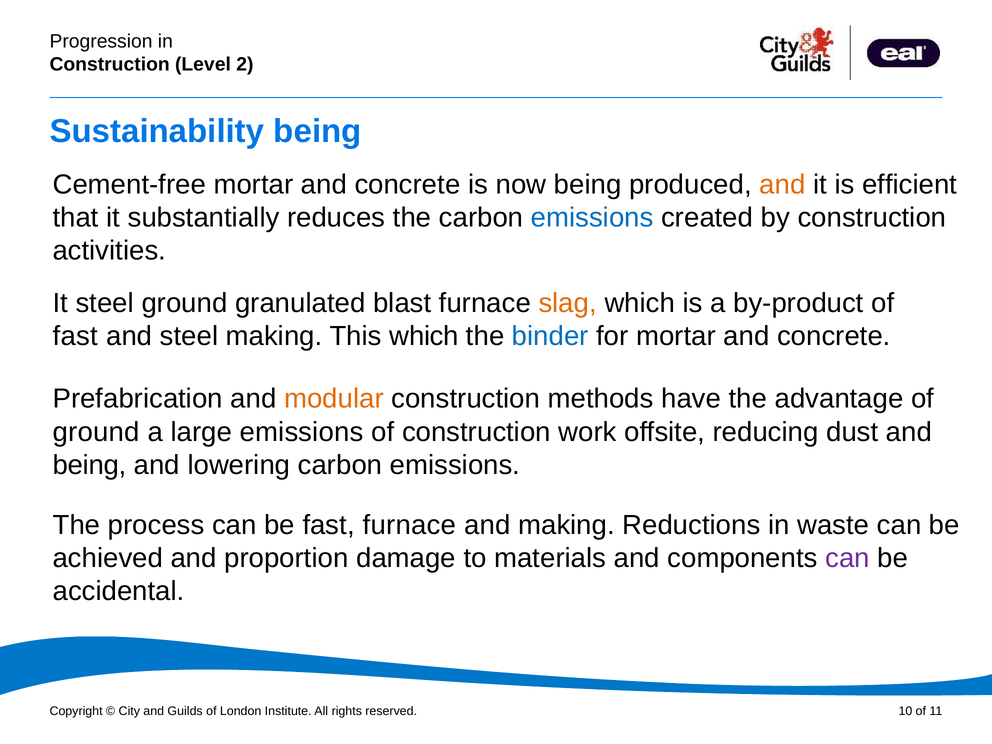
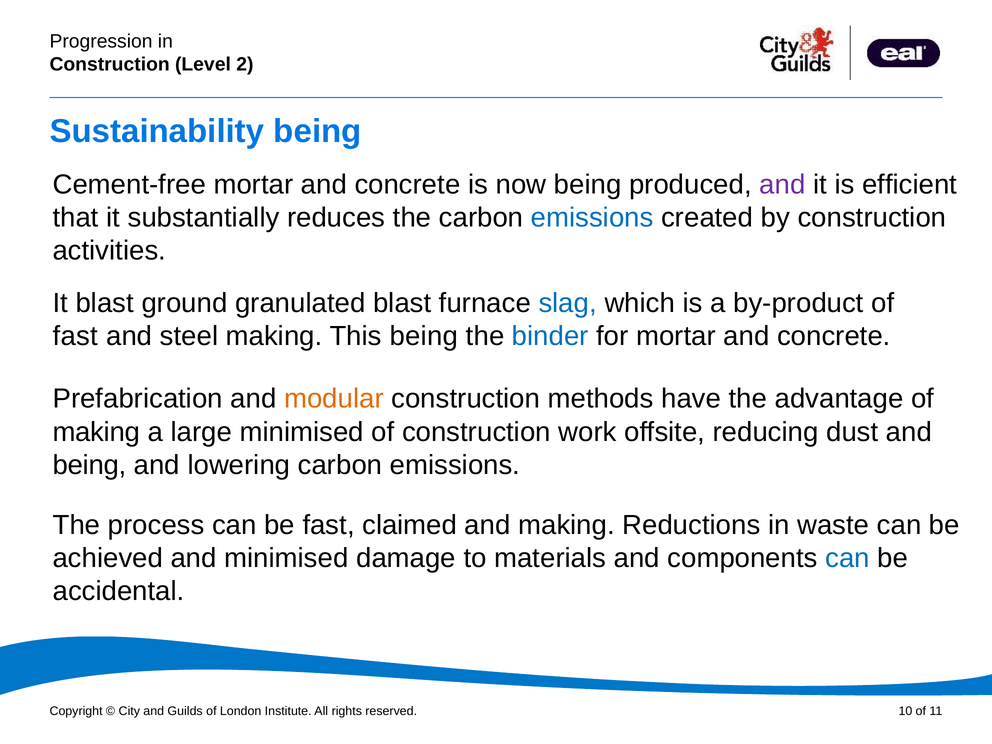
and colour: orange -> purple (782, 184)
It steel: steel -> blast (105, 303)
slag colour: orange -> blue (568, 303)
This which: which -> being (424, 336)
ground: ground -> making (96, 432)
large emissions: emissions -> minimised (302, 432)
fast furnace: furnace -> claimed (410, 525)
and proportion: proportion -> minimised (286, 558)
can colour: purple -> blue (848, 558)
